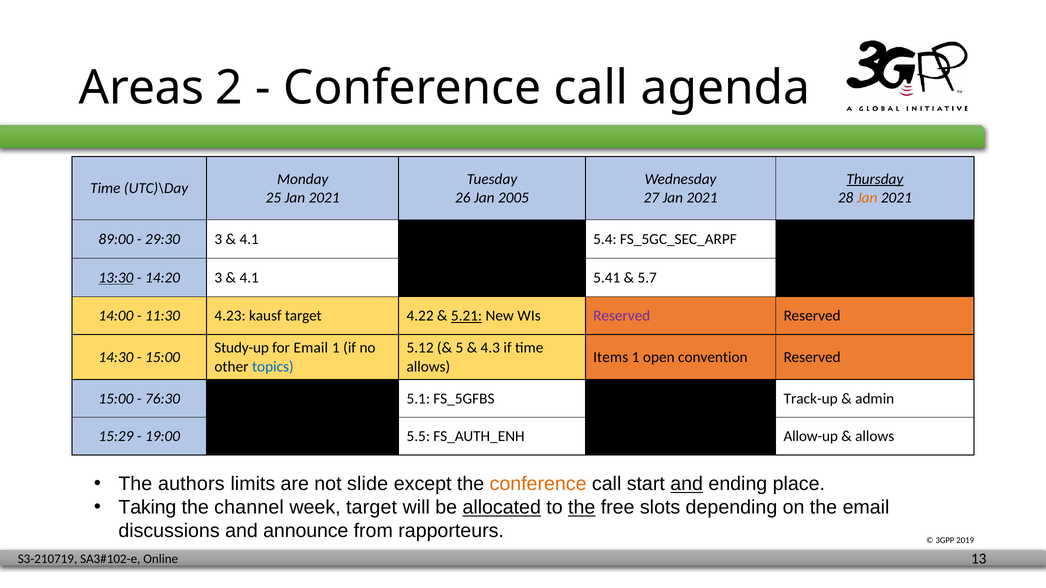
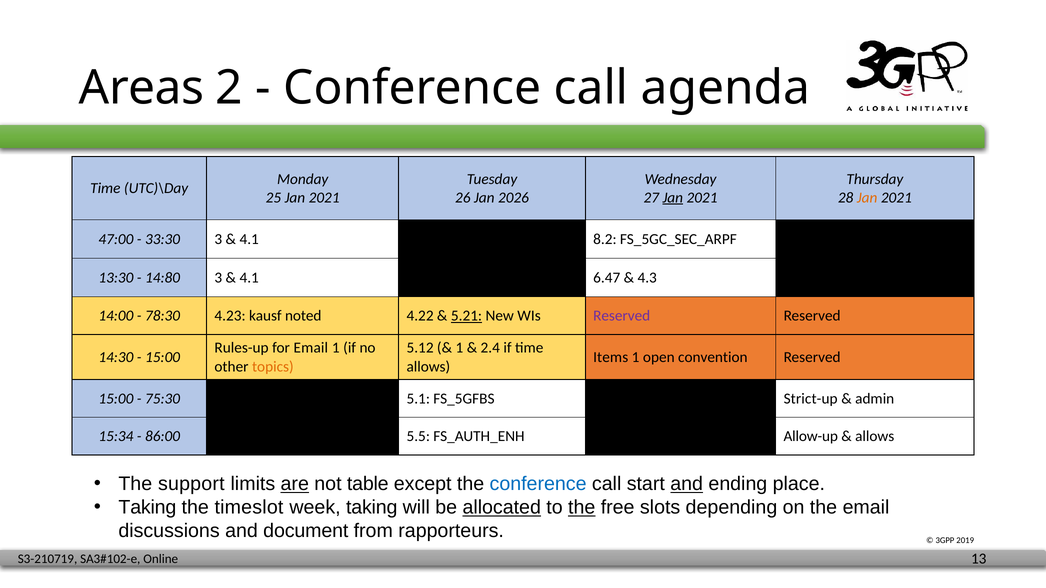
Thursday underline: present -> none (875, 179)
2005: 2005 -> 2026 (514, 198)
Jan underline: none -> present (673, 198)
89:00: 89:00 -> 47:00 (116, 239)
29:30: 29:30 -> 33:30 (163, 239)
5.4: 5.4 -> 8.2 (605, 239)
13:30 underline: present -> none (116, 278)
14:20: 14:20 -> 14:80 (163, 278)
5.41: 5.41 -> 6.47 (607, 278)
5.7: 5.7 -> 4.3 (647, 278)
11:30: 11:30 -> 78:30 (163, 316)
kausf target: target -> noted (303, 316)
Study-up: Study-up -> Rules-up (242, 348)
5: 5 -> 1 (459, 348)
4.3: 4.3 -> 2.4 (490, 348)
topics colour: blue -> orange (273, 367)
76:30: 76:30 -> 75:30 (163, 399)
Track-up: Track-up -> Strict-up (811, 399)
15:29: 15:29 -> 15:34 (116, 437)
19:00: 19:00 -> 86:00 (163, 437)
authors: authors -> support (191, 484)
are underline: none -> present (295, 484)
slide: slide -> table (368, 484)
conference colour: orange -> blue (538, 484)
channel: channel -> timeslot (249, 508)
week target: target -> taking (372, 508)
announce: announce -> document (306, 531)
